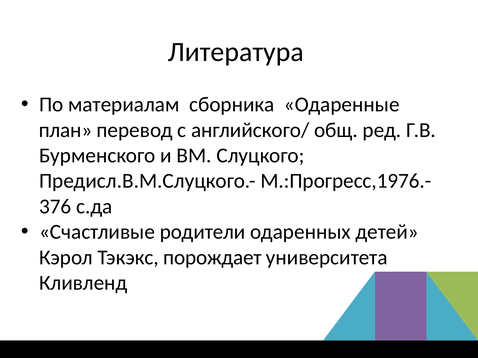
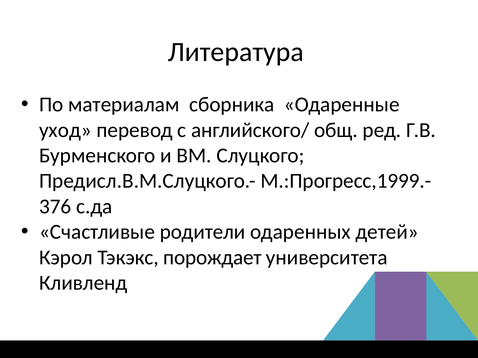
план: план -> уход (65, 130)
М.:Прогресс,1976.-: М.:Прогресс,1976.- -> М.:Прогресс,1999.- (346, 181)
